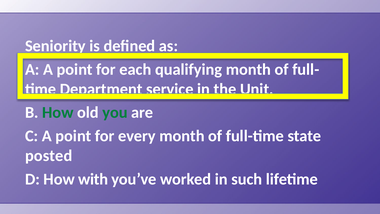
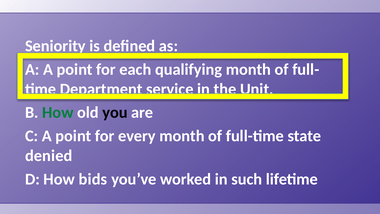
you colour: green -> black (115, 112)
posted: posted -> denied (49, 156)
with: with -> bids (93, 179)
